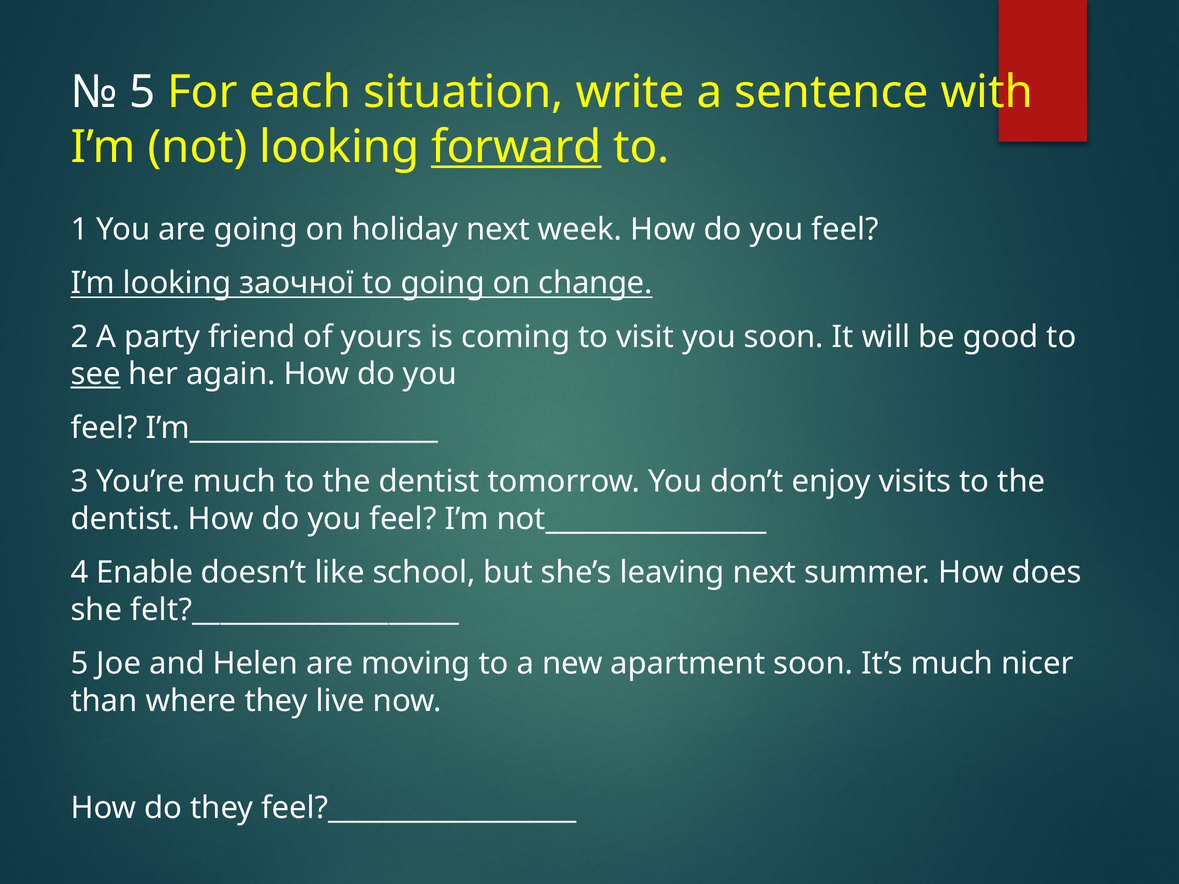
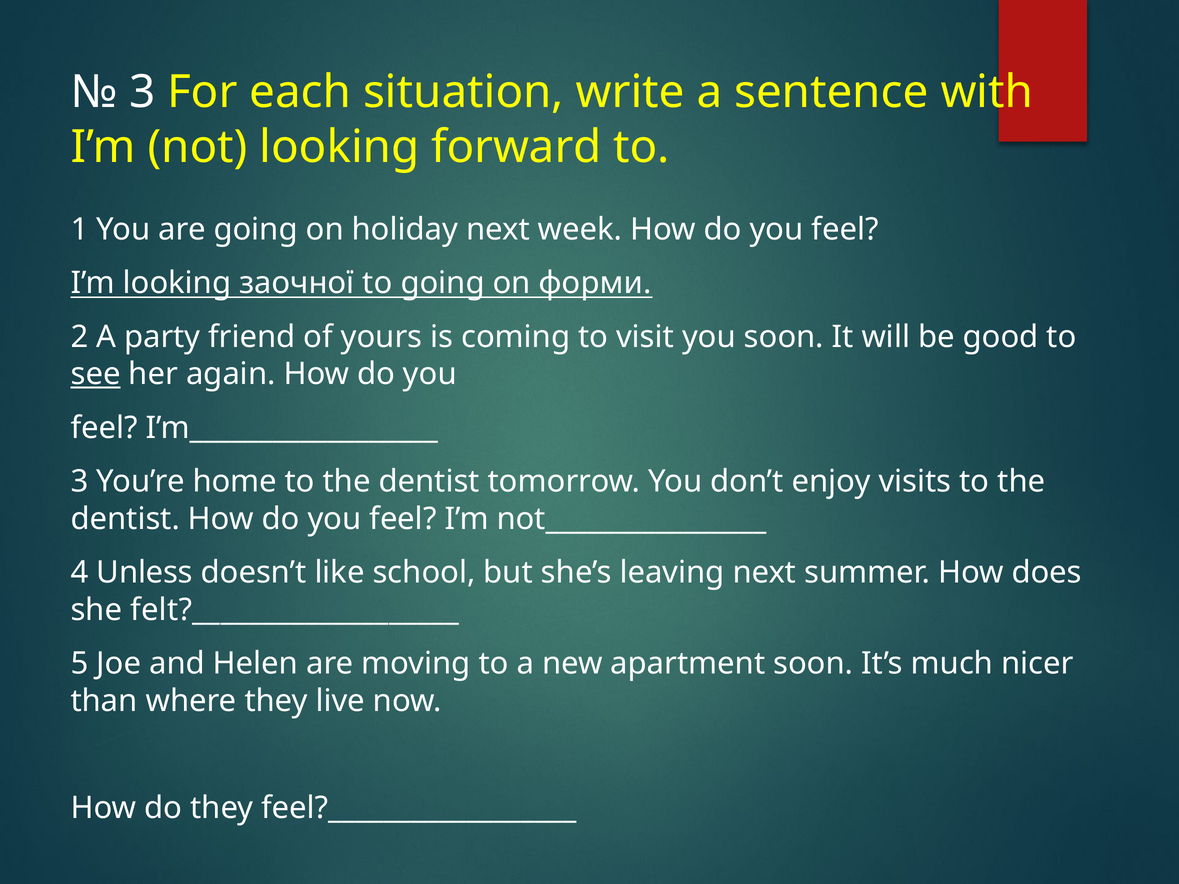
5: 5 -> 3 (142, 92)
forward underline: present -> none (516, 147)
change: change -> форми (595, 283)
You’re much: much -> home (235, 482)
Enable: Enable -> Unless (145, 573)
